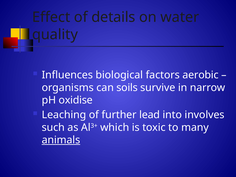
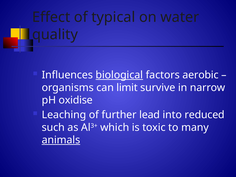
details: details -> typical (113, 17)
biological underline: none -> present (119, 75)
soils: soils -> limit (127, 88)
involves: involves -> reduced (205, 115)
